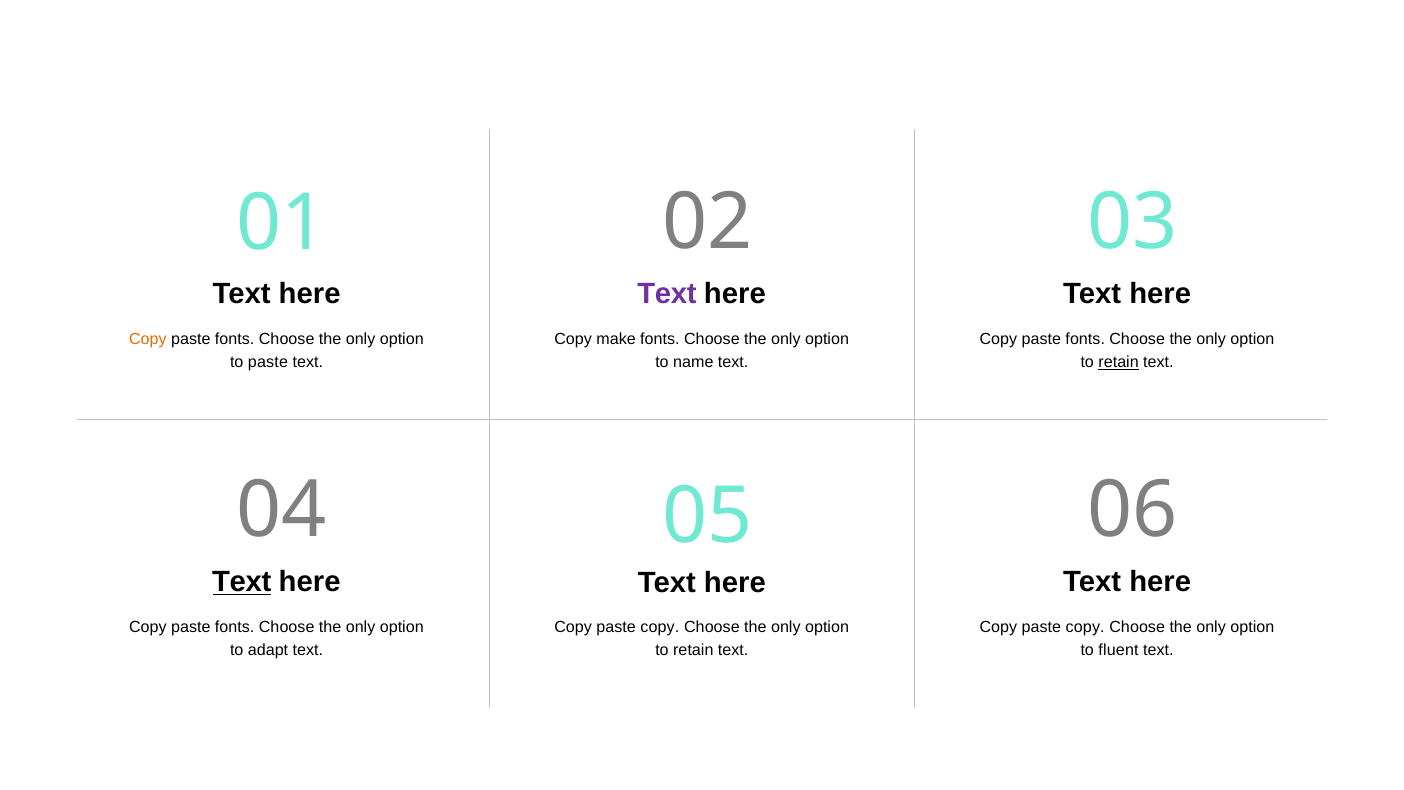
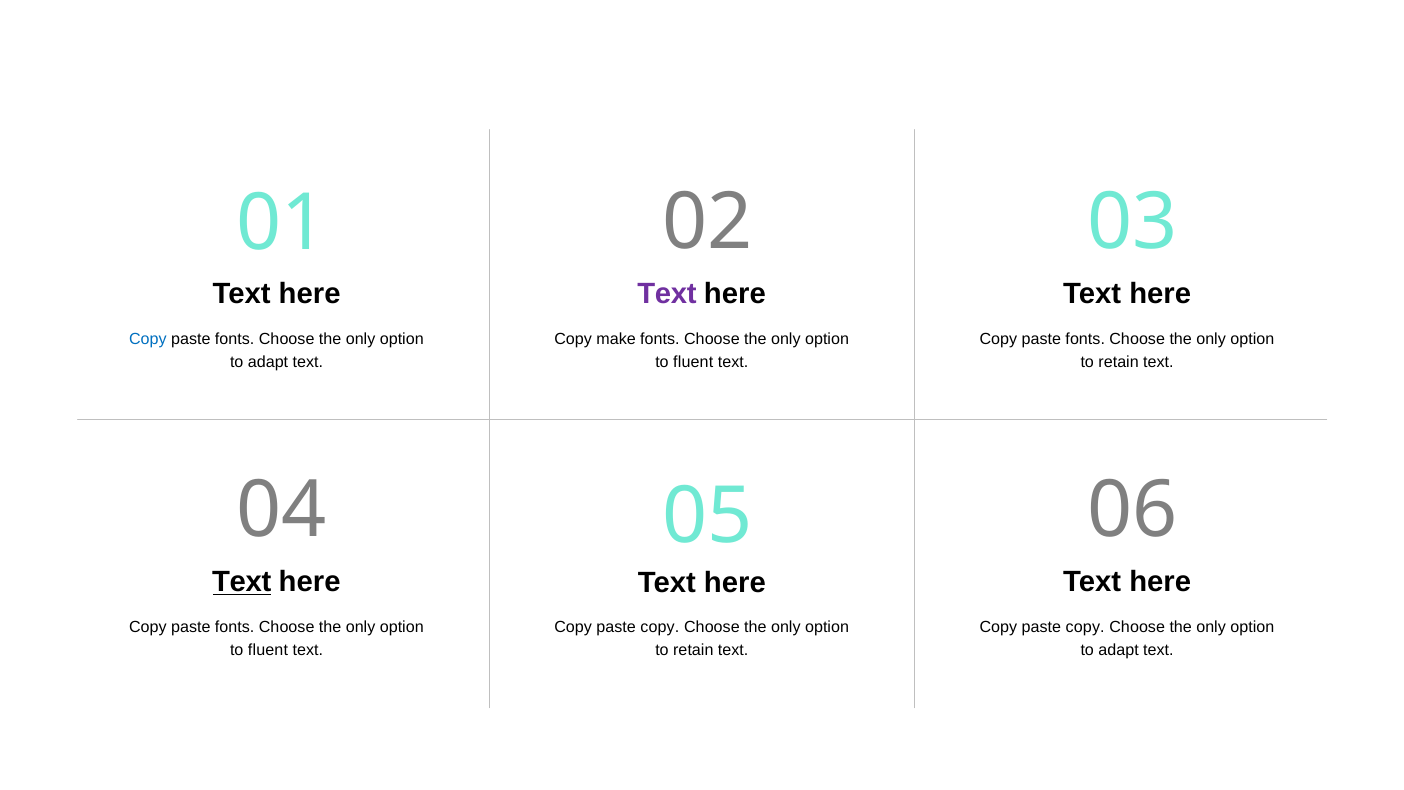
Copy colour: orange -> blue (148, 339)
paste: paste -> adapt (268, 362)
name: name -> fluent (693, 362)
retain underline: present -> none (1119, 362)
adapt: adapt -> fluent (268, 650)
fluent: fluent -> adapt (1119, 650)
